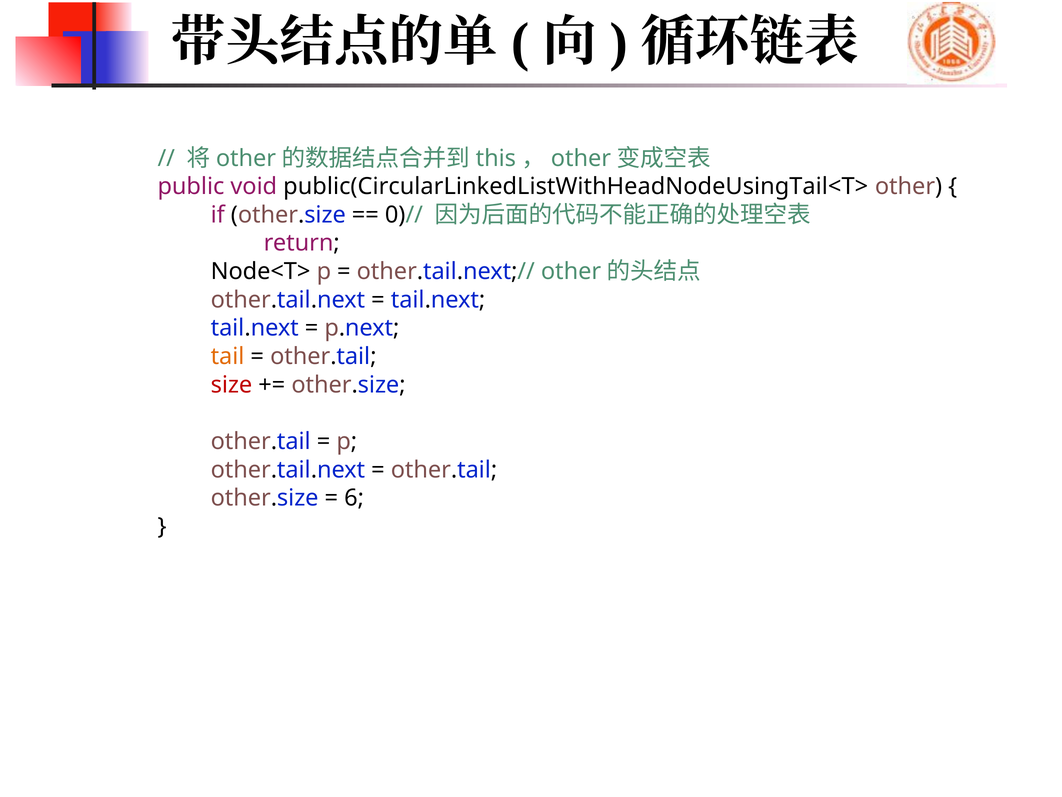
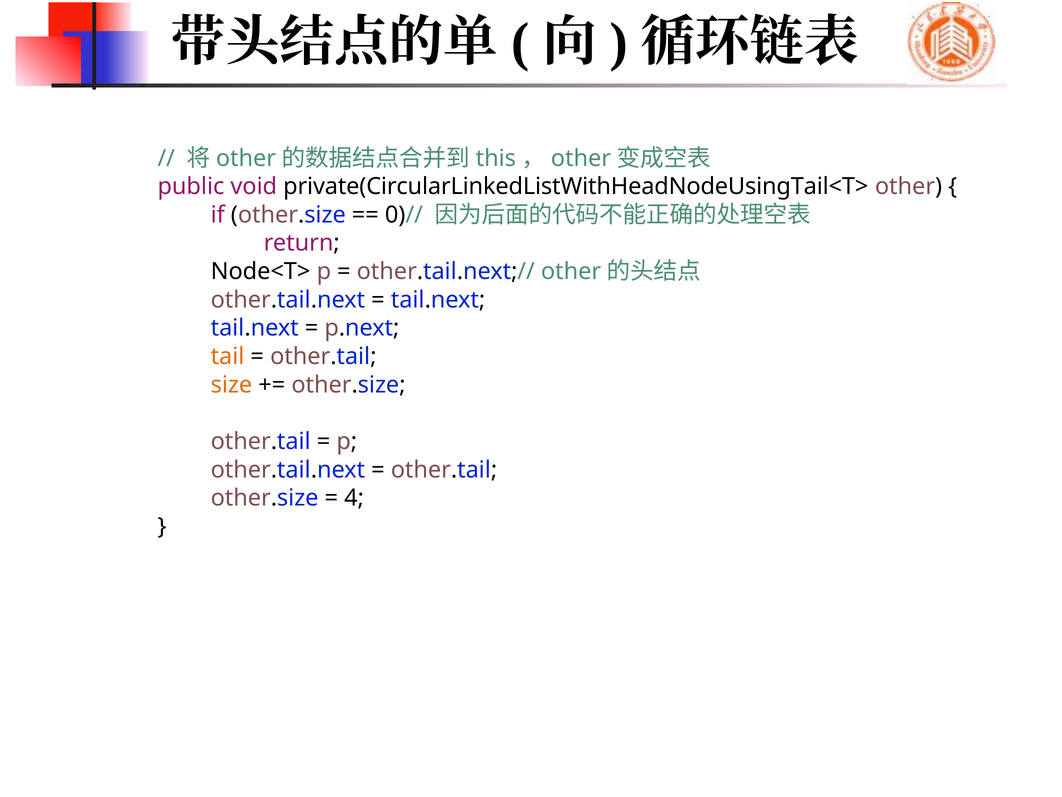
public(CircularLinkedListWithHeadNodeUsingTail<T>: public(CircularLinkedListWithHeadNodeUsingTail<T> -> private(CircularLinkedListWithHeadNodeUsingTail<T> (576, 186)
size colour: red -> orange (231, 385)
6: 6 -> 4 (354, 498)
